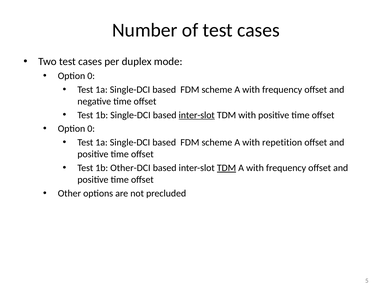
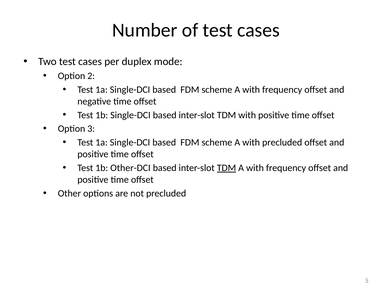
0: 0 -> 2 (91, 76)
inter-slot underline: present -> none (197, 115)
0: 0 -> 3 (91, 129)
with repetition: repetition -> precluded (282, 142)
